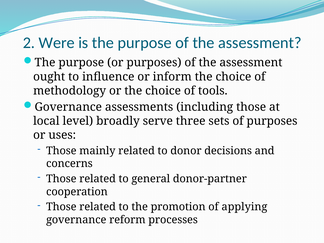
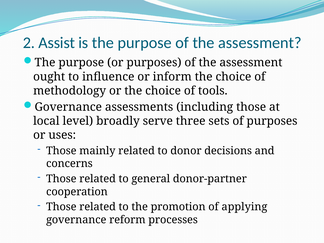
Were: Were -> Assist (57, 43)
